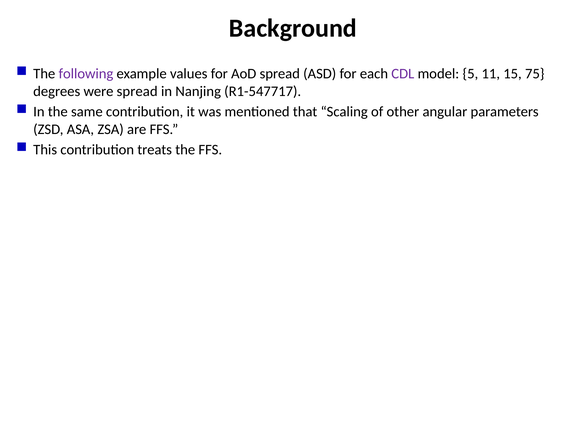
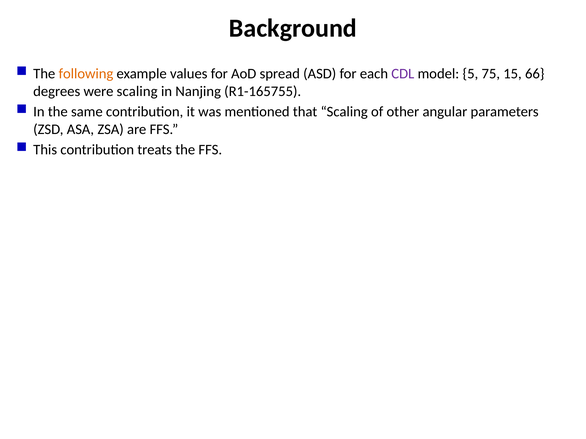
following colour: purple -> orange (86, 74)
11: 11 -> 75 (491, 74)
75: 75 -> 66 (535, 74)
were spread: spread -> scaling (137, 91)
R1-547717: R1-547717 -> R1-165755 (263, 91)
